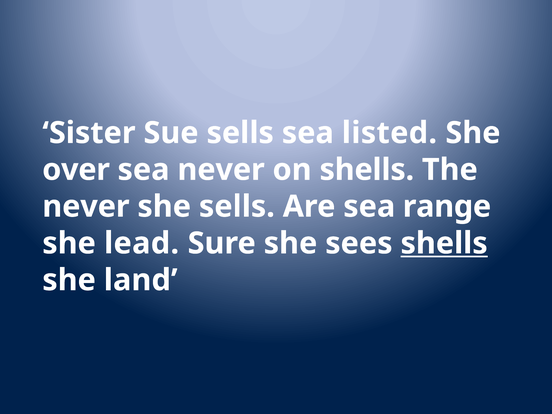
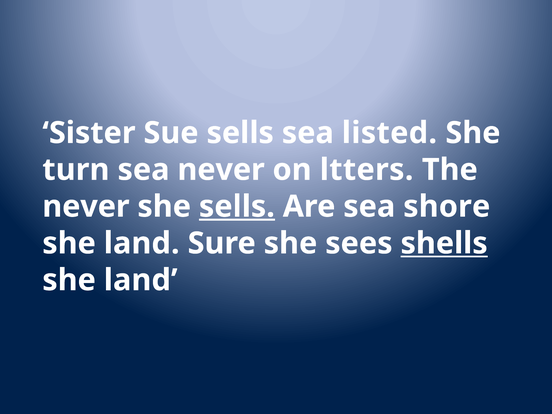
over: over -> turn (76, 170)
on shells: shells -> ltters (367, 170)
sells underline: none -> present (237, 207)
range: range -> shore (447, 207)
lead: lead -> land (142, 243)
